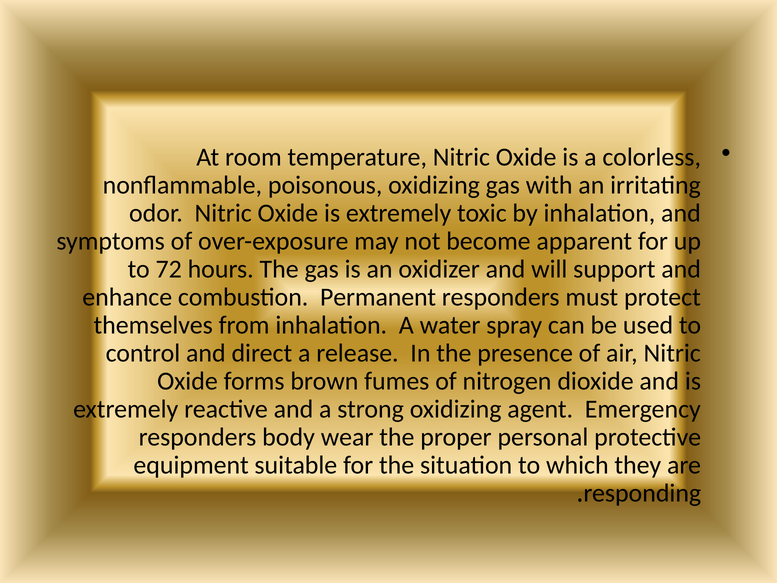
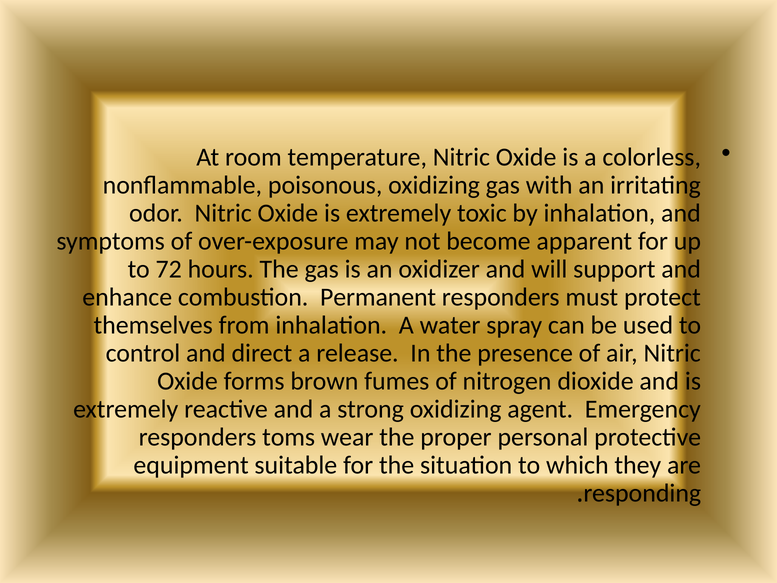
body: body -> toms (289, 437)
